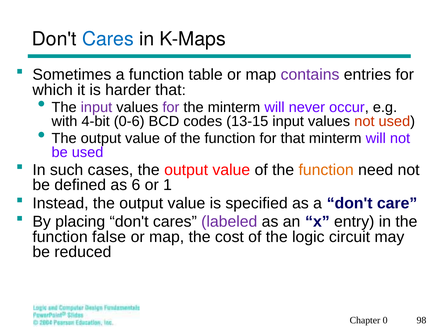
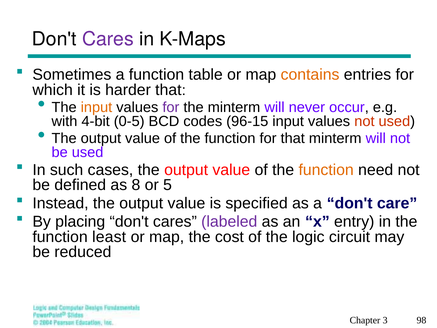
Cares colour: blue -> purple (108, 39)
contains colour: purple -> orange (310, 75)
input colour: purple -> orange (96, 107)
0-6: 0-6 -> 0-5 (129, 121)
13-15: 13-15 -> 96-15 (247, 121)
6: 6 -> 8 (136, 185)
1: 1 -> 5 (168, 185)
false: false -> least (109, 237)
0: 0 -> 3 (385, 320)
